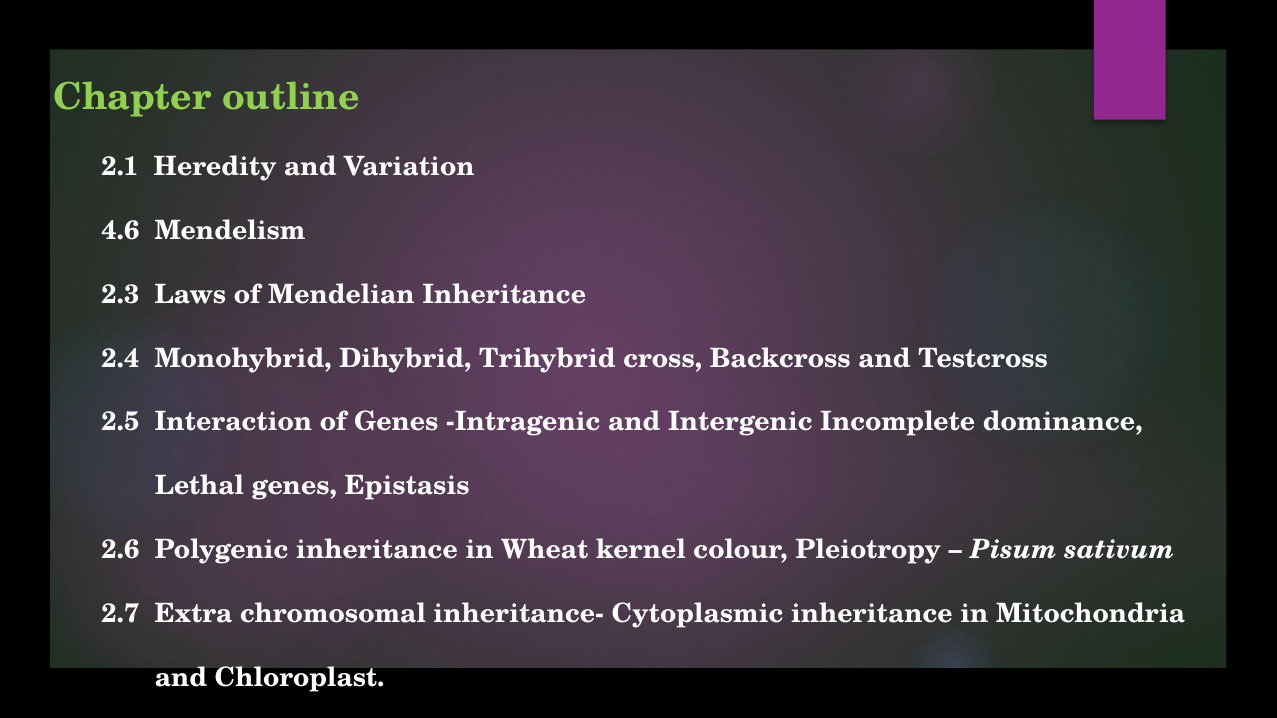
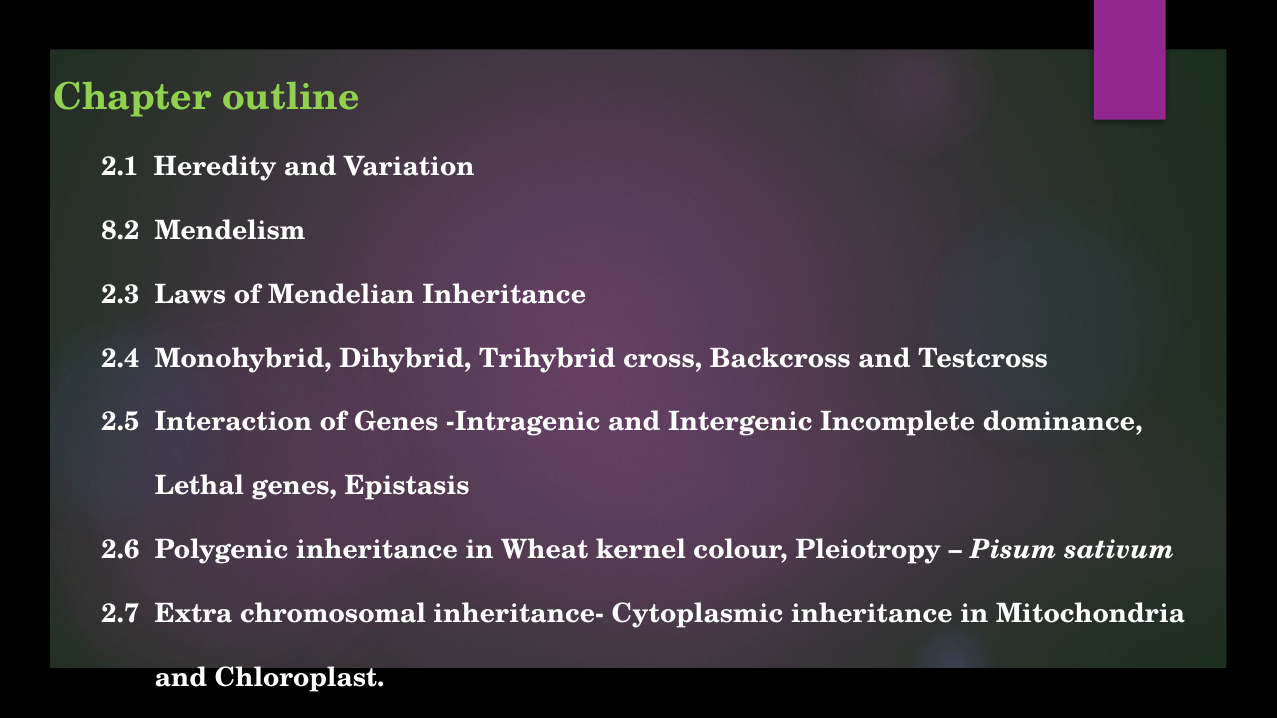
4.6: 4.6 -> 8.2 (120, 231)
